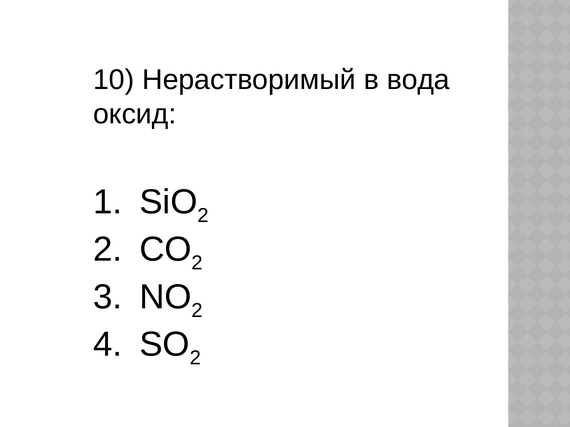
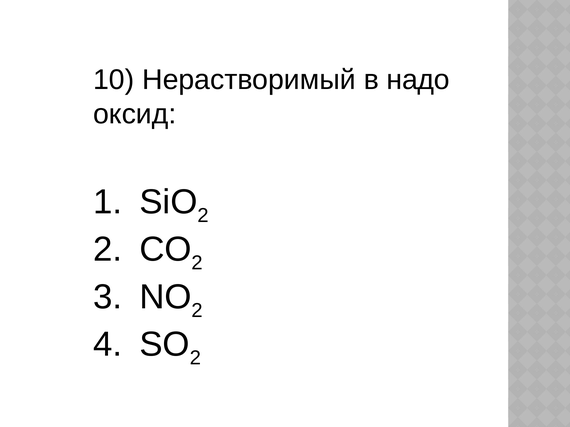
вода: вода -> надо (418, 80)
